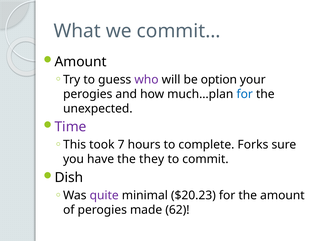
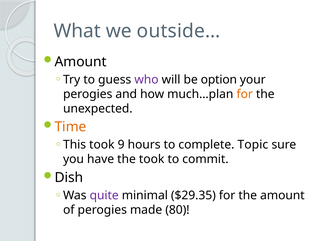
commit…: commit… -> outside… (179, 31)
for colour: blue -> orange (245, 94)
Time colour: purple -> orange (71, 127)
7: 7 -> 9 (121, 145)
Forks: Forks -> Topic (253, 145)
the they: they -> took (152, 159)
$20.23: $20.23 -> $29.35 (193, 195)
62: 62 -> 80 (177, 210)
